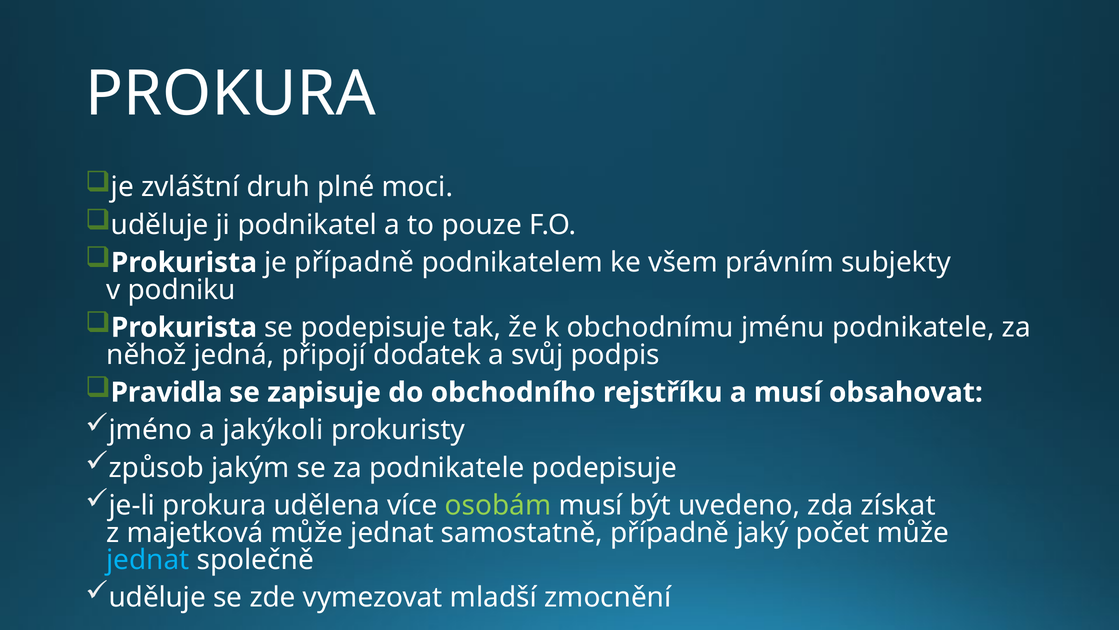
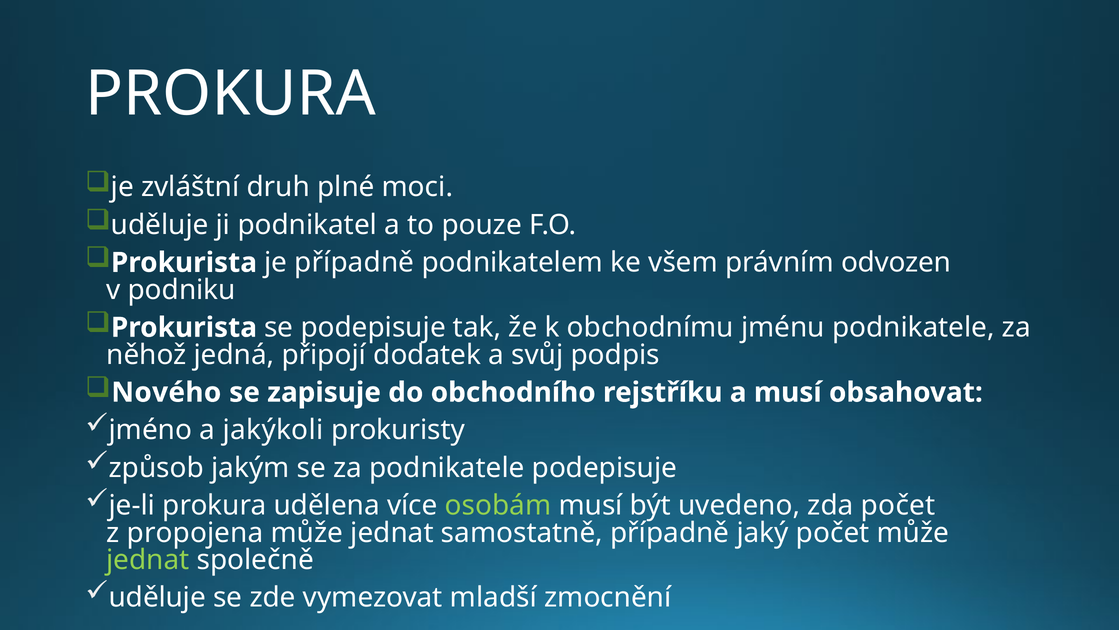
subjekty: subjekty -> odvozen (896, 262)
Pravidla: Pravidla -> Nového (166, 392)
zda získat: získat -> počet (898, 505)
majetková: majetková -> propojena (195, 532)
jednat colour: light blue -> light green (148, 560)
